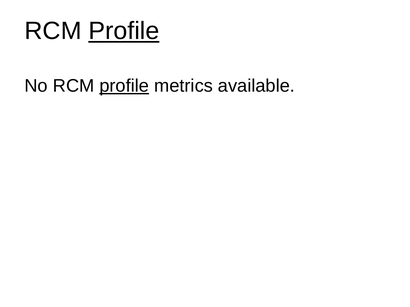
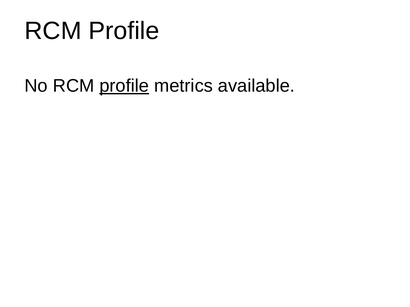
Profile underline: present -> none (124, 31)
